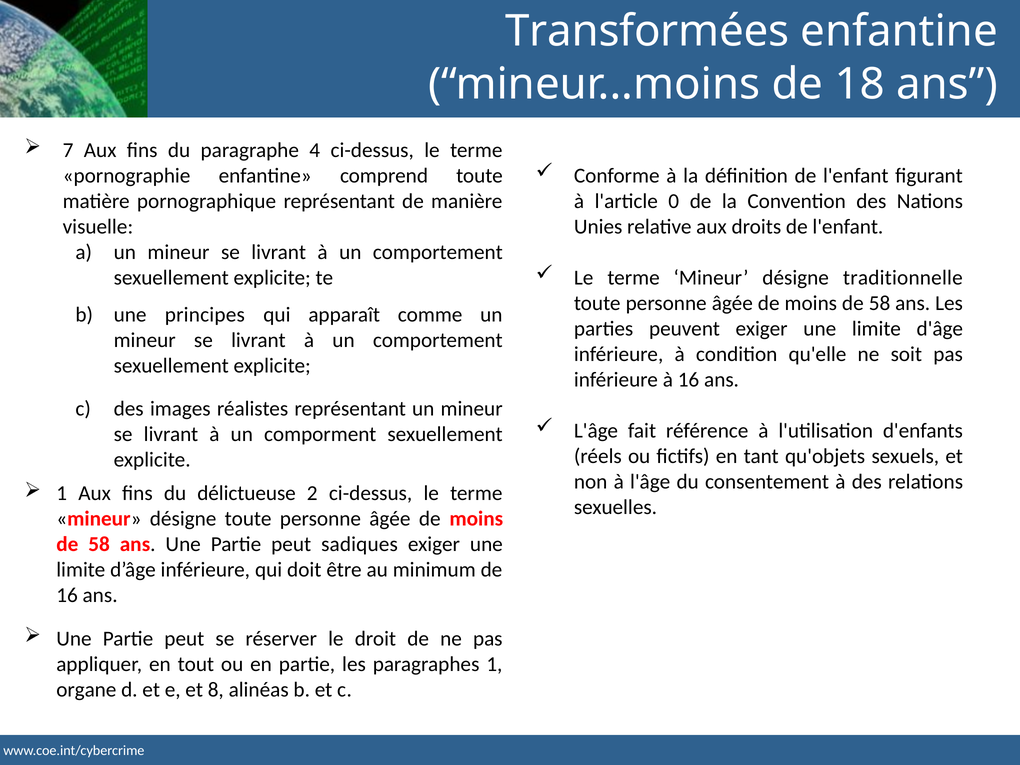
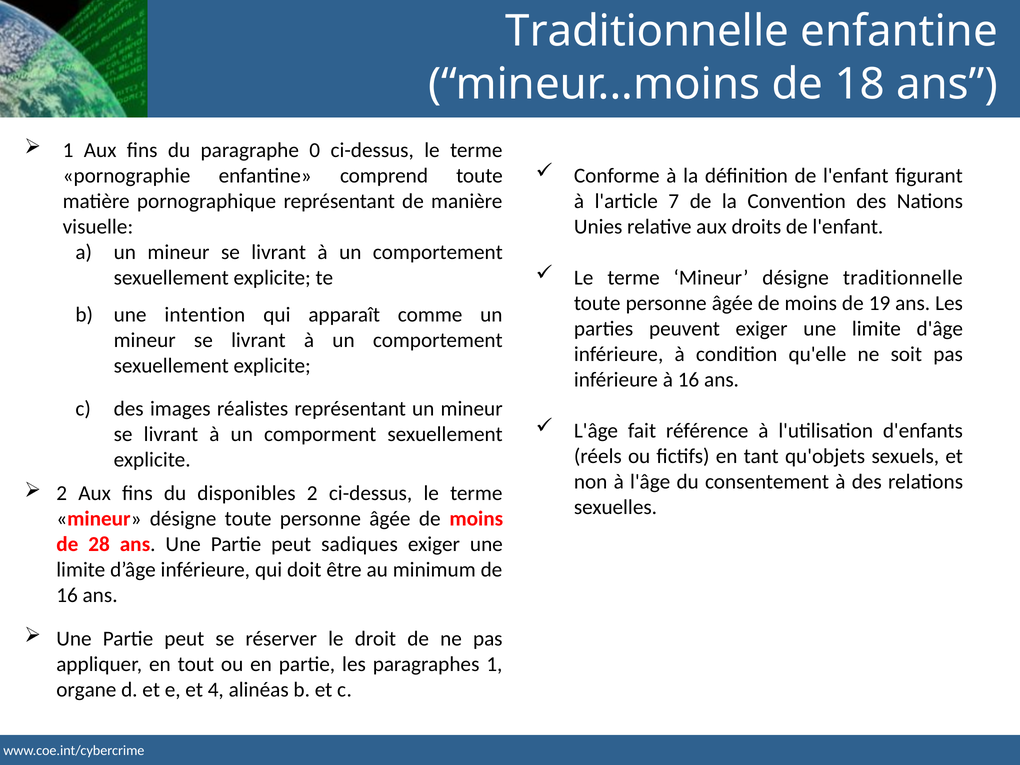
Transformées: Transformées -> Traditionnelle (647, 31)
7: 7 -> 1 (68, 150)
4: 4 -> 0 (315, 150)
0: 0 -> 7 (674, 201)
58: 58 -> 19 (880, 303)
principes: principes -> intention (205, 315)
1: 1 -> 2 (62, 493)
délictueuse: délictueuse -> disponibles (246, 493)
58: 58 -> 28 (99, 544)
8: 8 -> 4 (216, 690)
